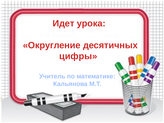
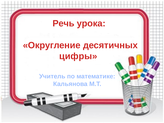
Идет: Идет -> Речь (64, 23)
